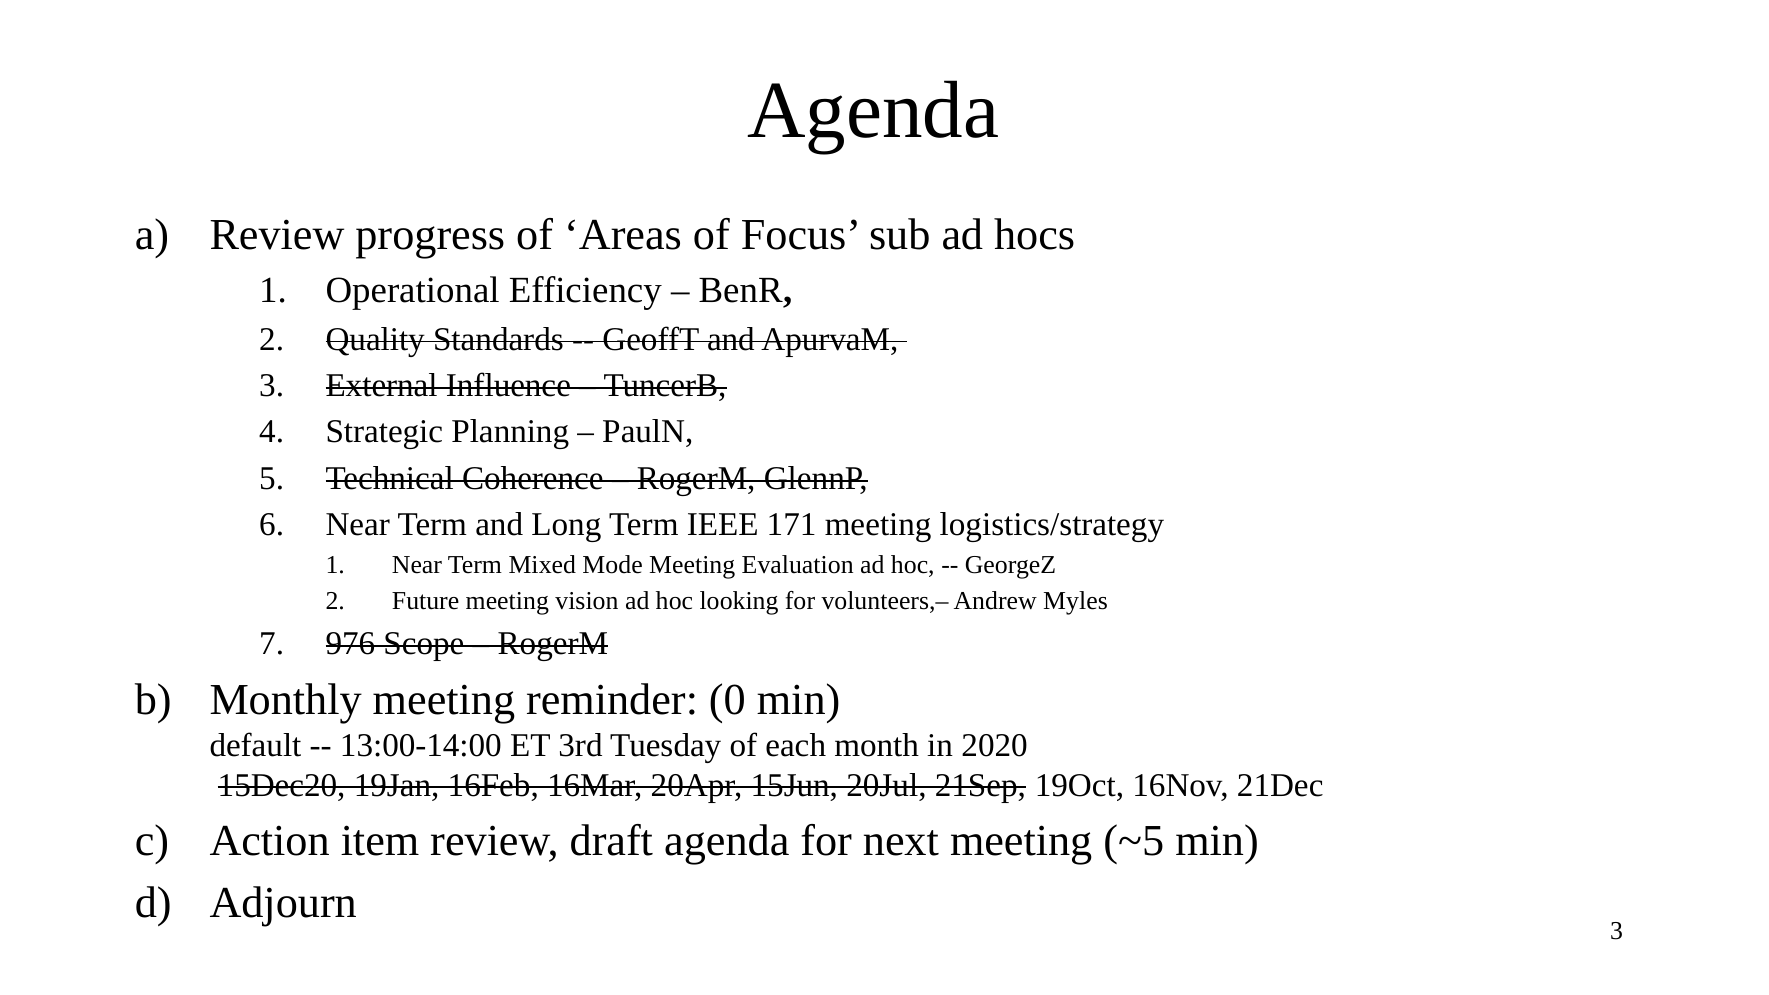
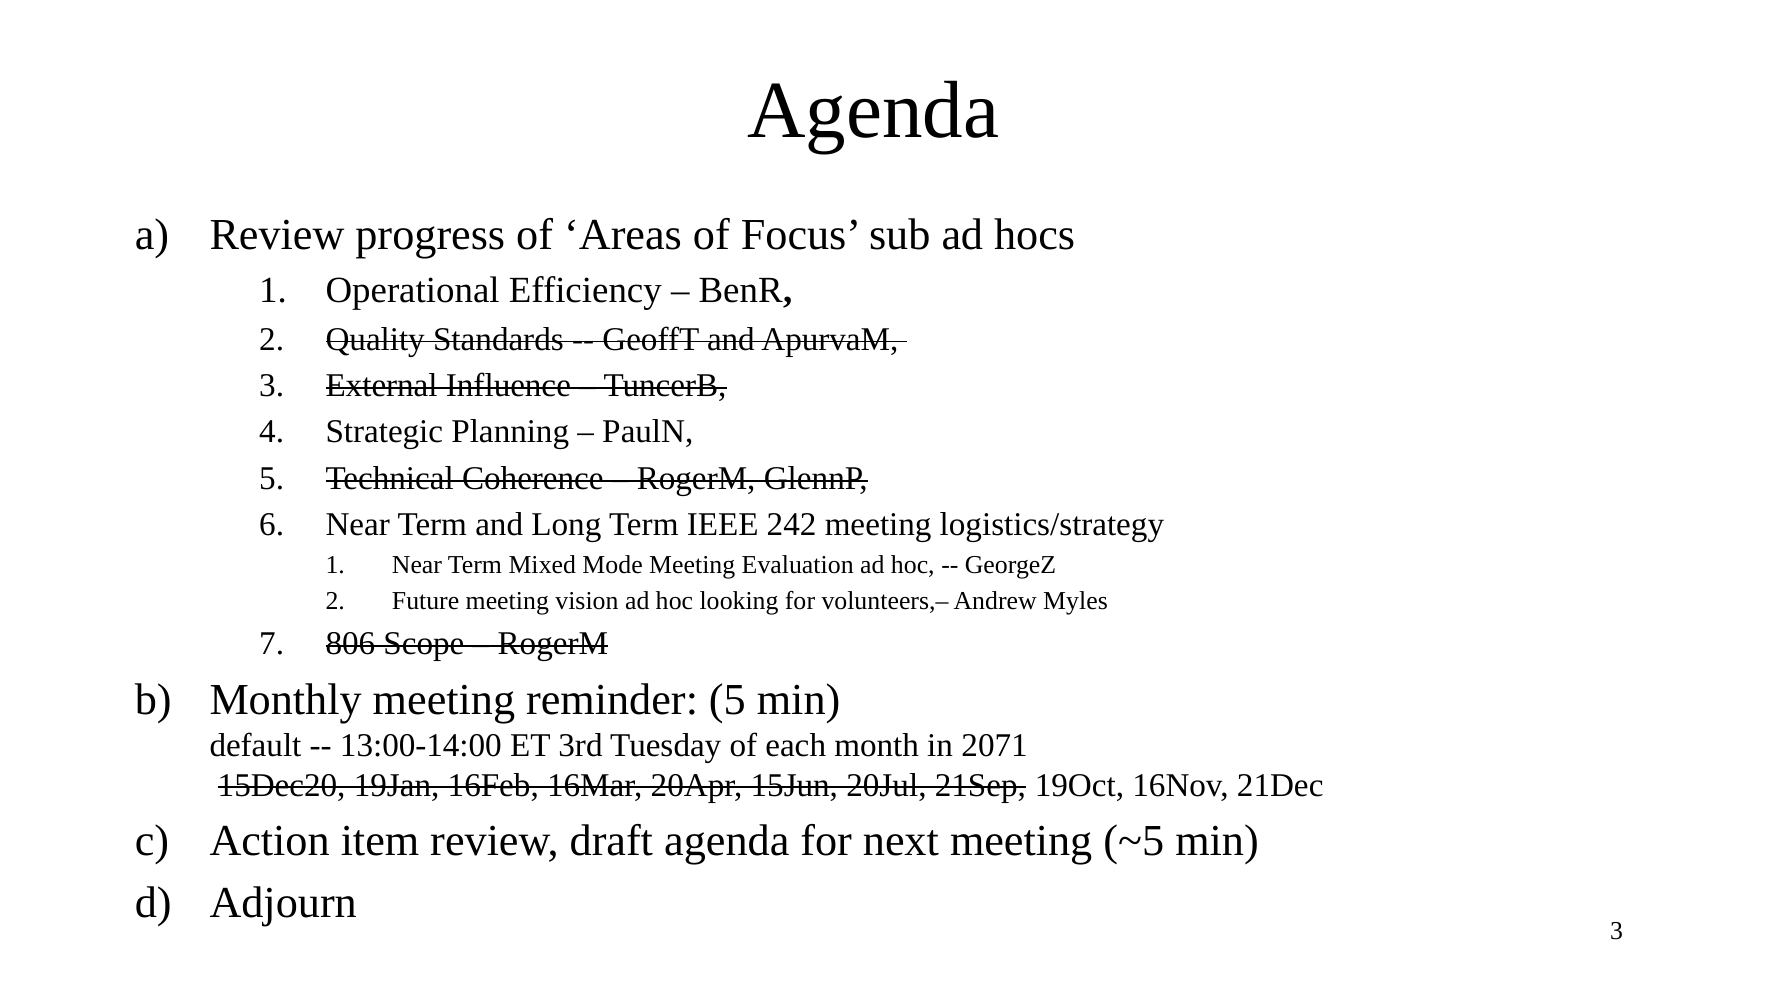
171: 171 -> 242 (792, 525)
976: 976 -> 806 (350, 644)
reminder 0: 0 -> 5 (727, 700)
2020: 2020 -> 2071 (995, 745)
